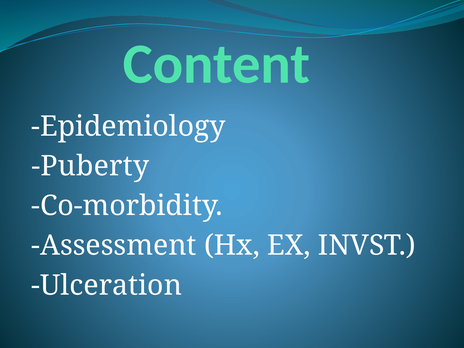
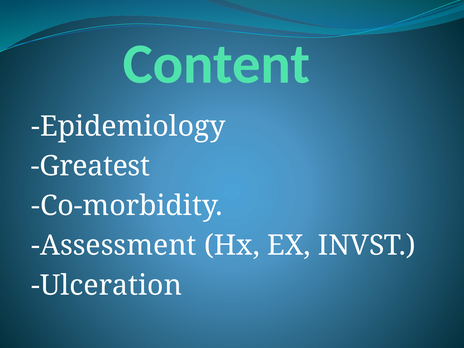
Puberty: Puberty -> Greatest (91, 166)
